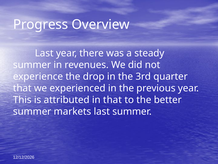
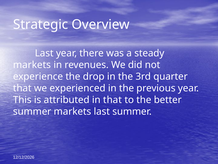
Progress: Progress -> Strategic (41, 24)
summer: summer -> markets (32, 65)
